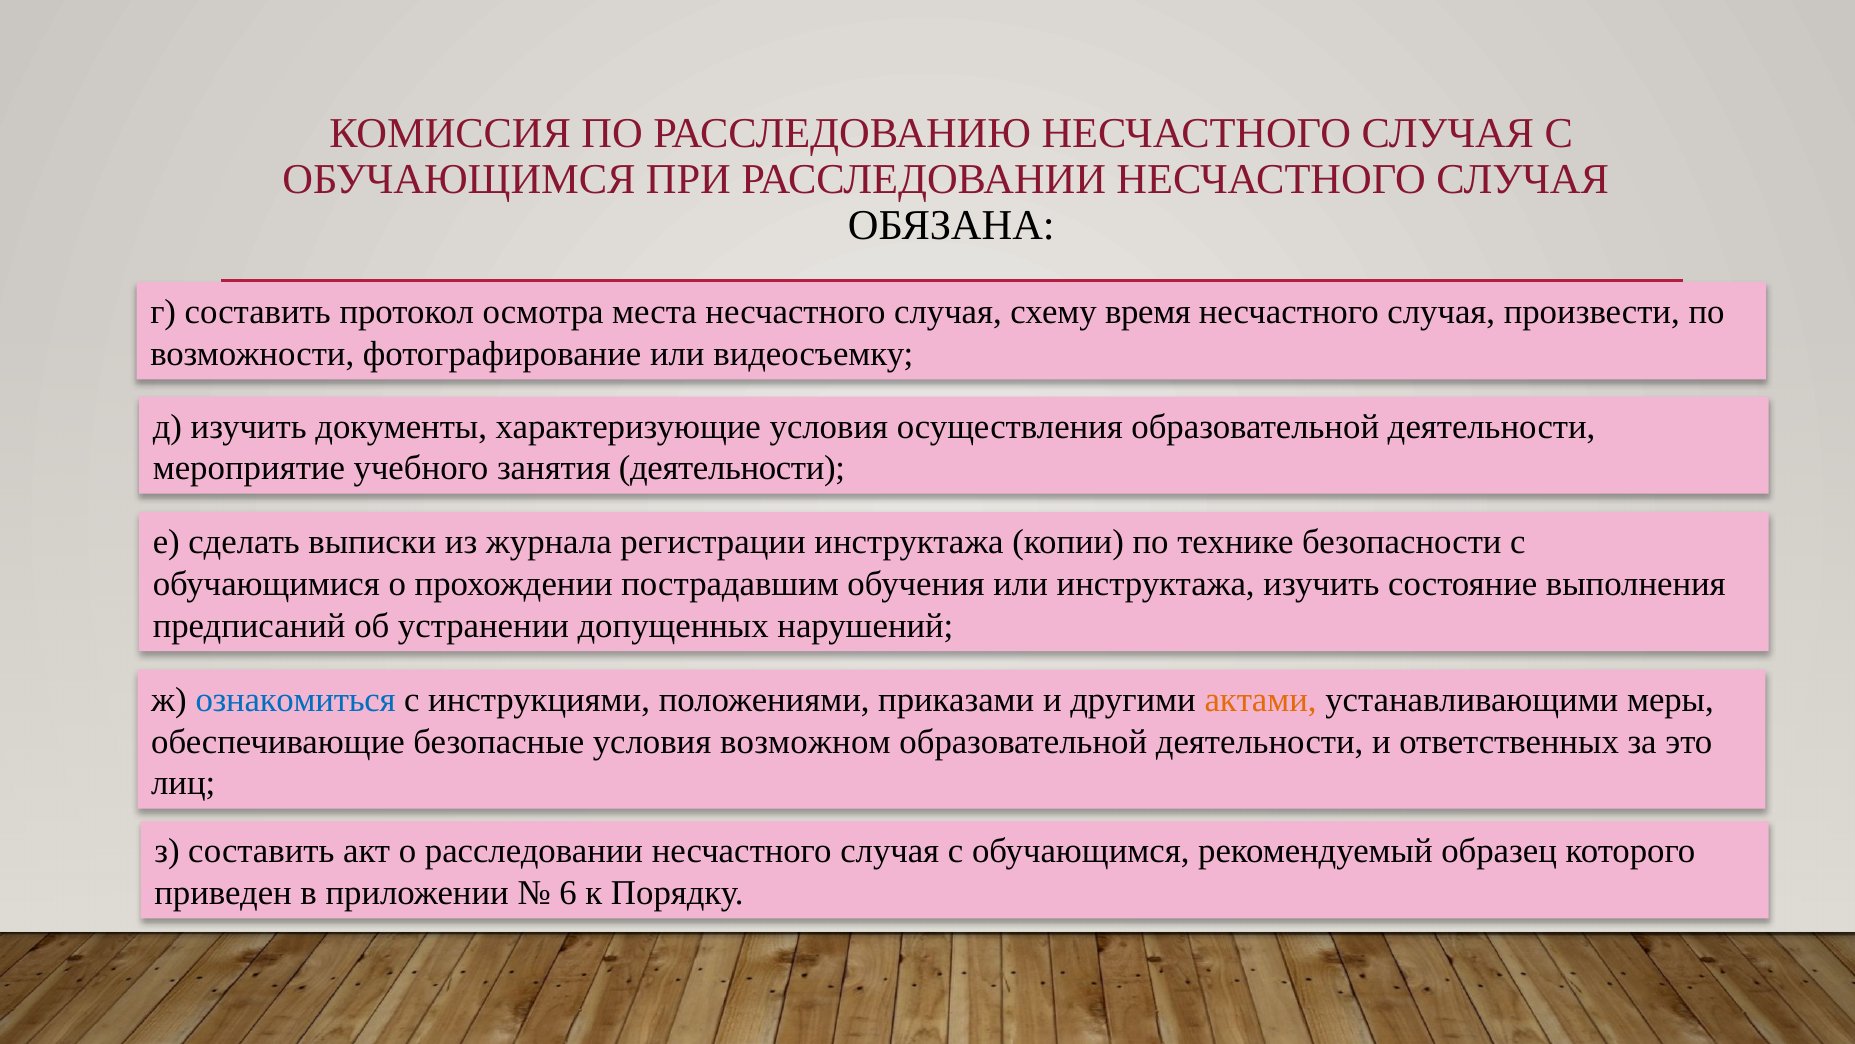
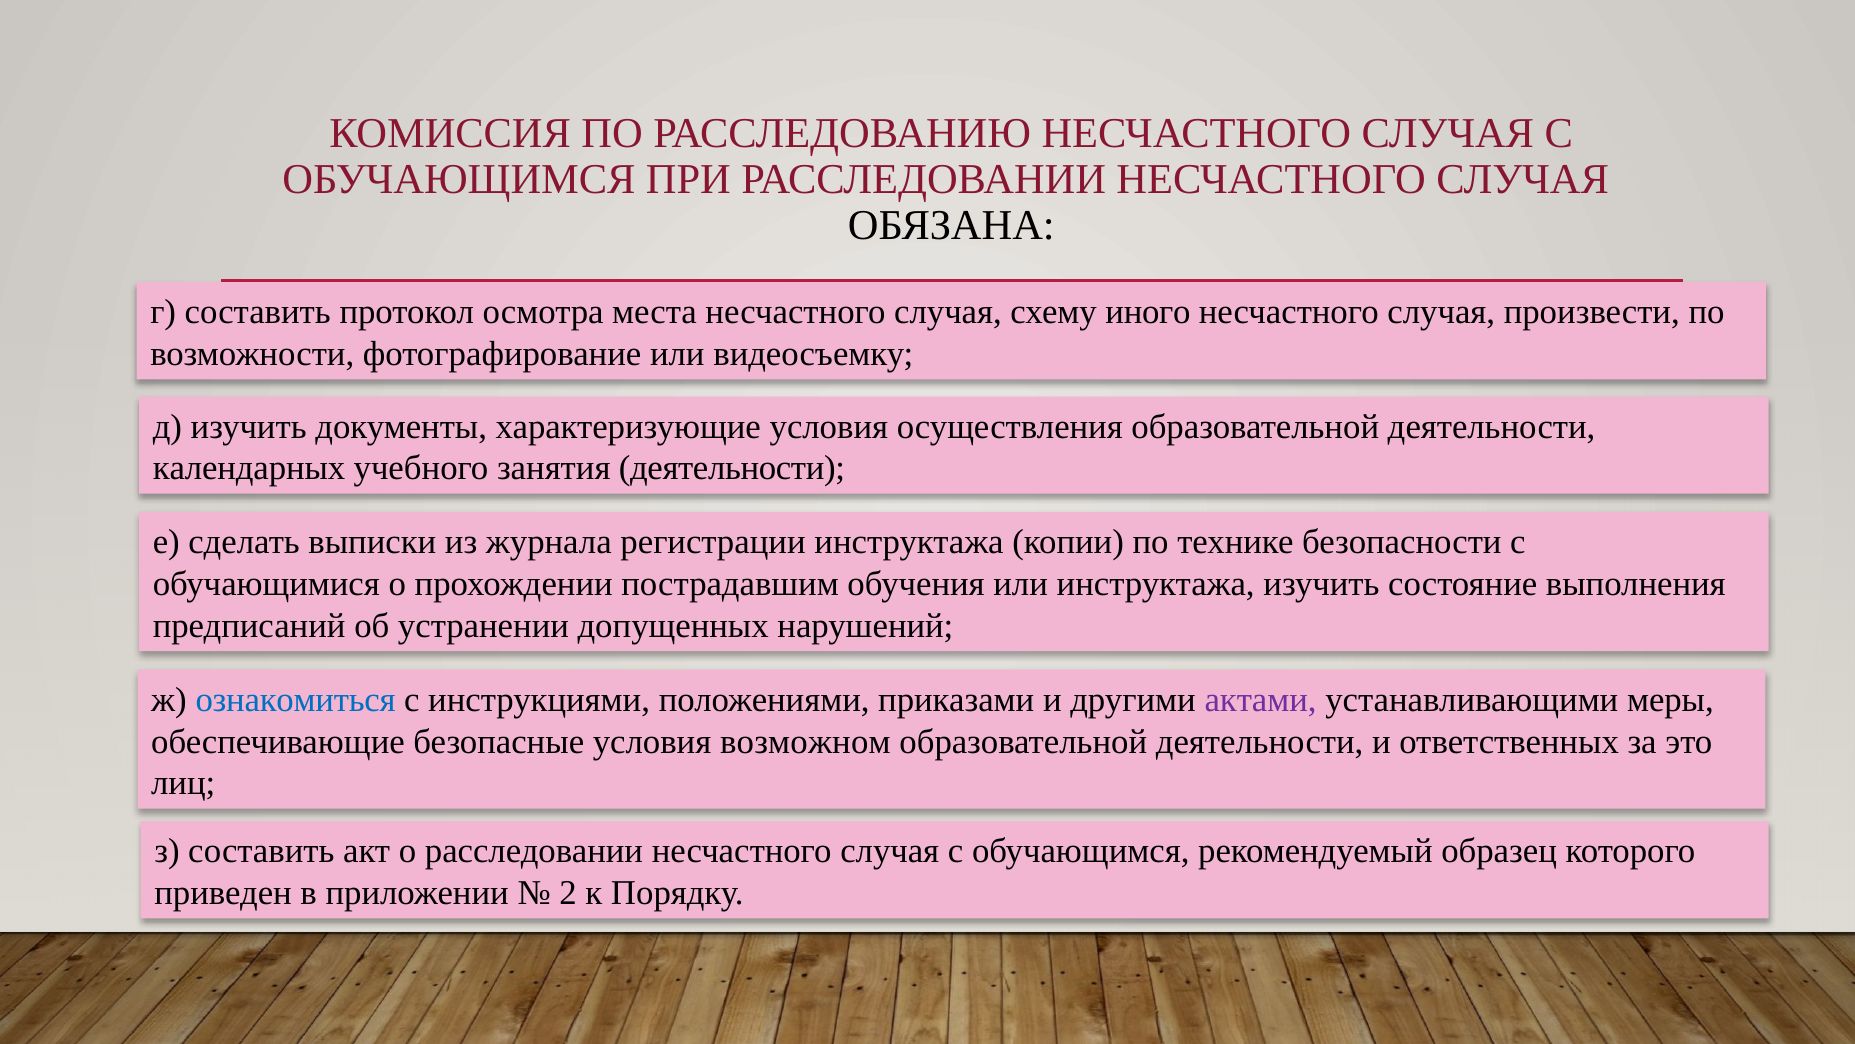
время: время -> иного (1148, 312)
мероприятие: мероприятие -> календарных (249, 468)
актами colour: orange -> purple (1261, 700)
6: 6 -> 2 (568, 893)
